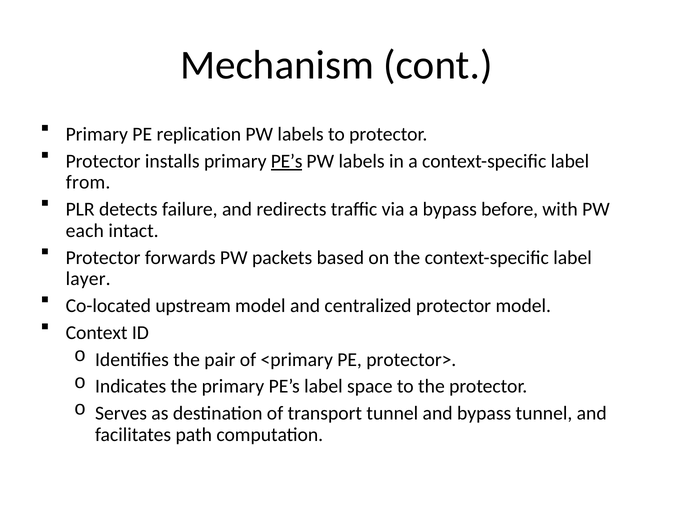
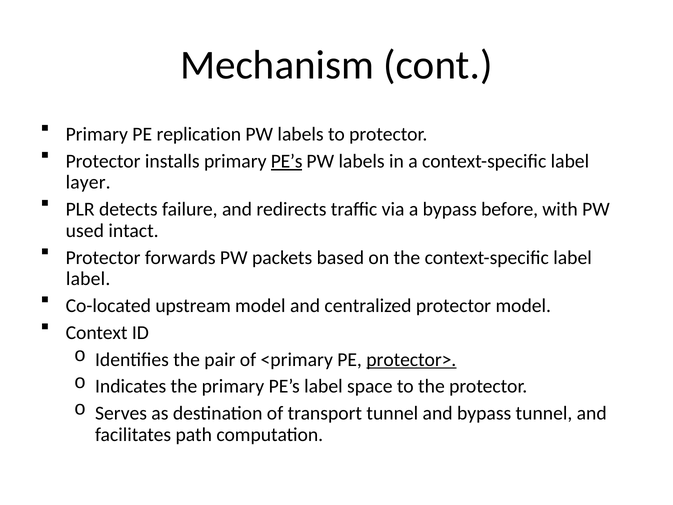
from: from -> layer (88, 182)
each: each -> used (85, 231)
layer: layer -> label (88, 279)
protector> underline: none -> present (411, 359)
